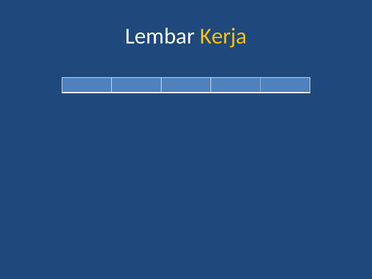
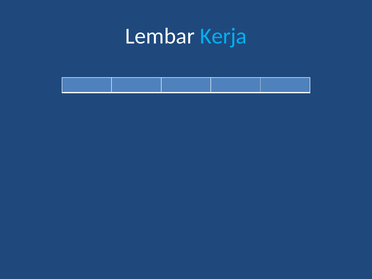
Kerja colour: yellow -> light blue (223, 36)
